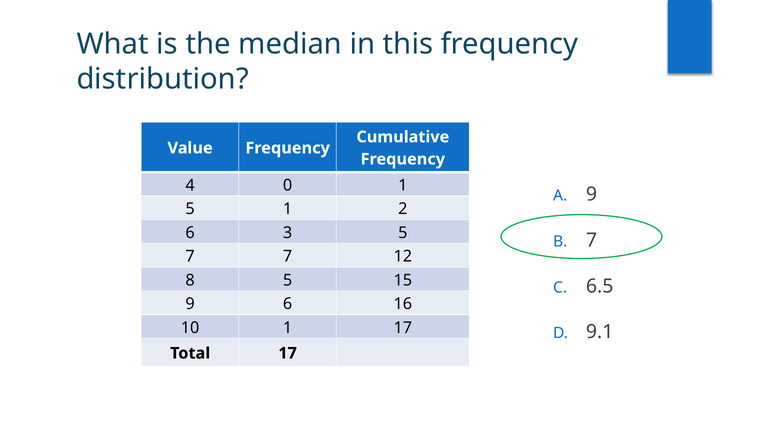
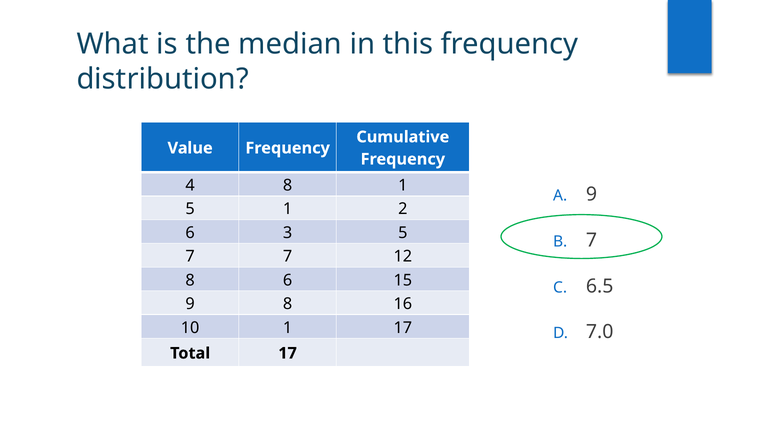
4 0: 0 -> 8 (288, 185)
8 5: 5 -> 6 (288, 280)
9 6: 6 -> 8 (288, 304)
9.1: 9.1 -> 7.0 (600, 332)
